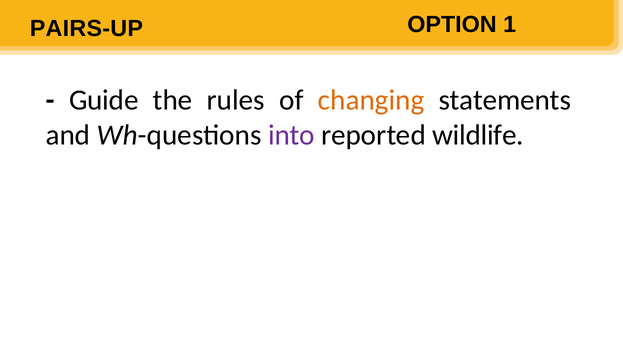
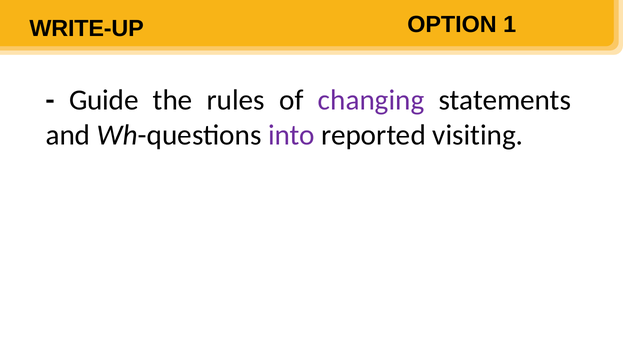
PAIRS-UP: PAIRS-UP -> WRITE-UP (87, 29)
changing colour: orange -> purple (371, 100)
wildlife: wildlife -> visiting (478, 135)
